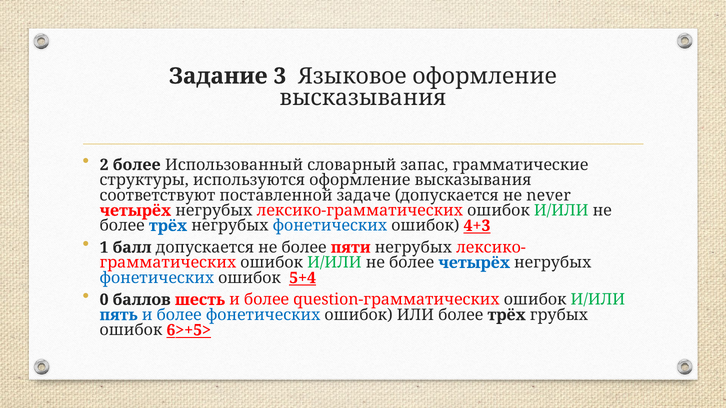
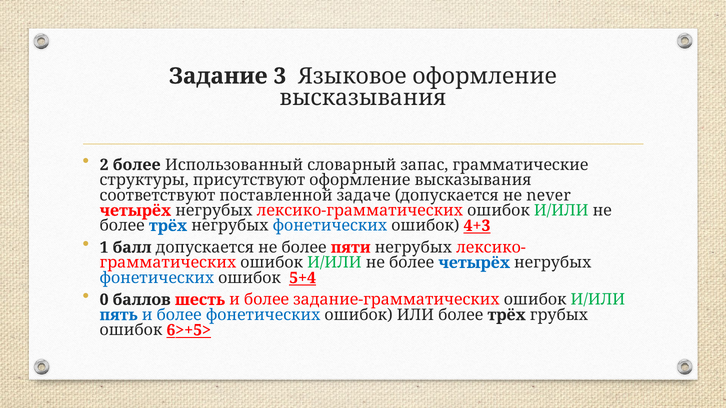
используются: используются -> присутствуют (249, 180)
question-грамматических: question-грамматических -> задание-грамматических (396, 300)
